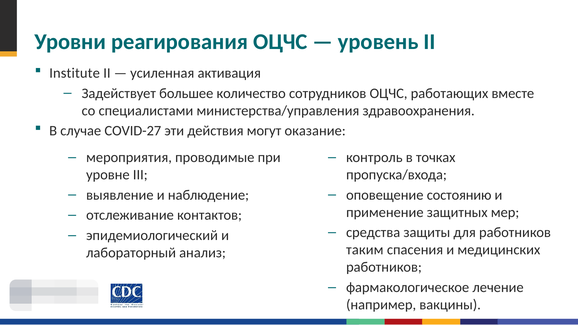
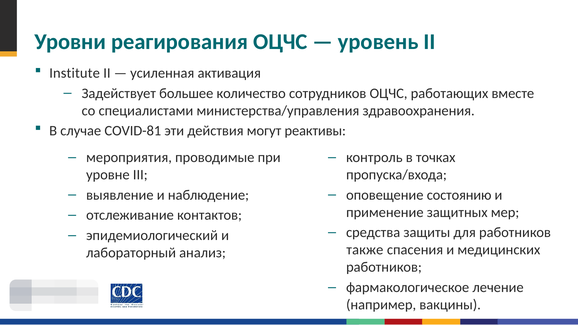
COVID-27: COVID-27 -> COVID-81 (133, 131)
оказание: оказание -> реактивы (315, 131)
таким: таким -> также (365, 250)
